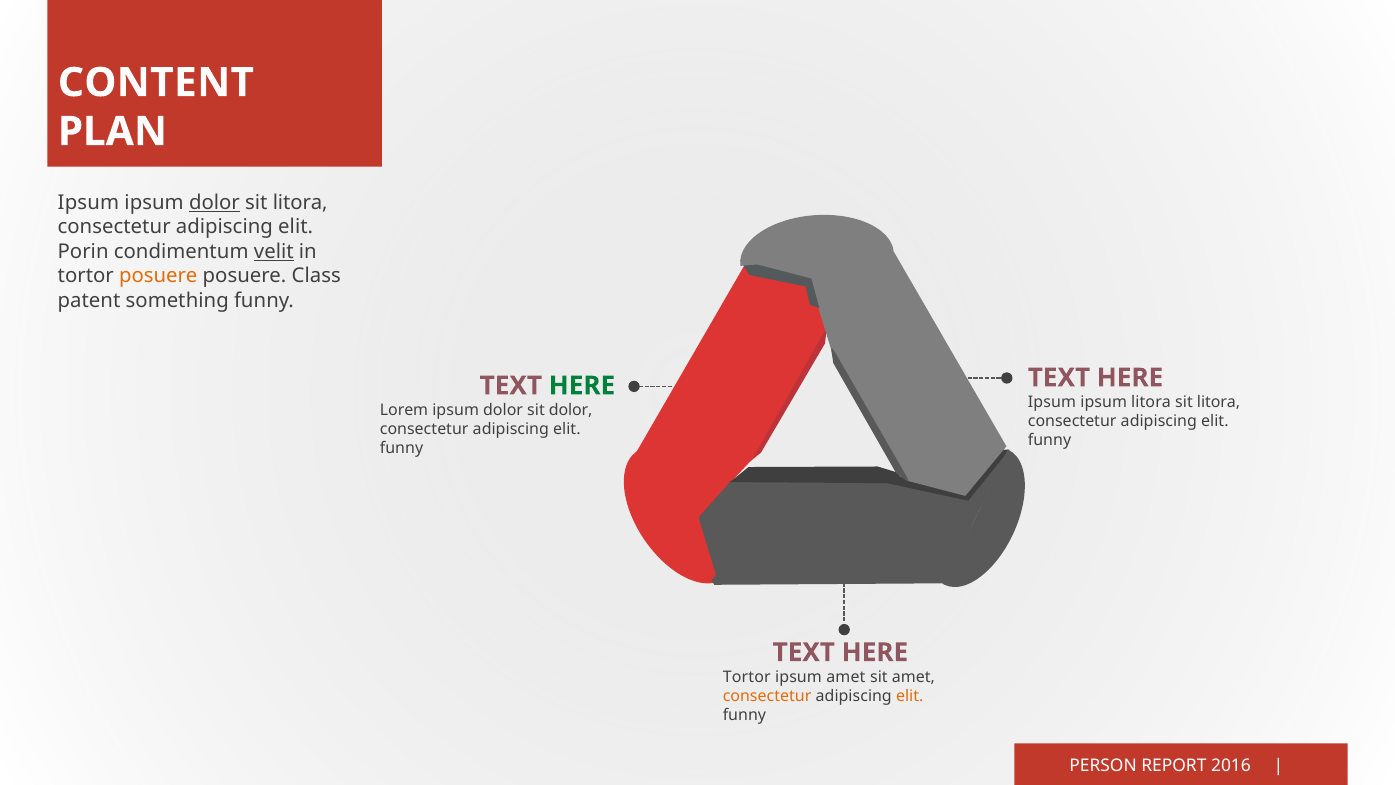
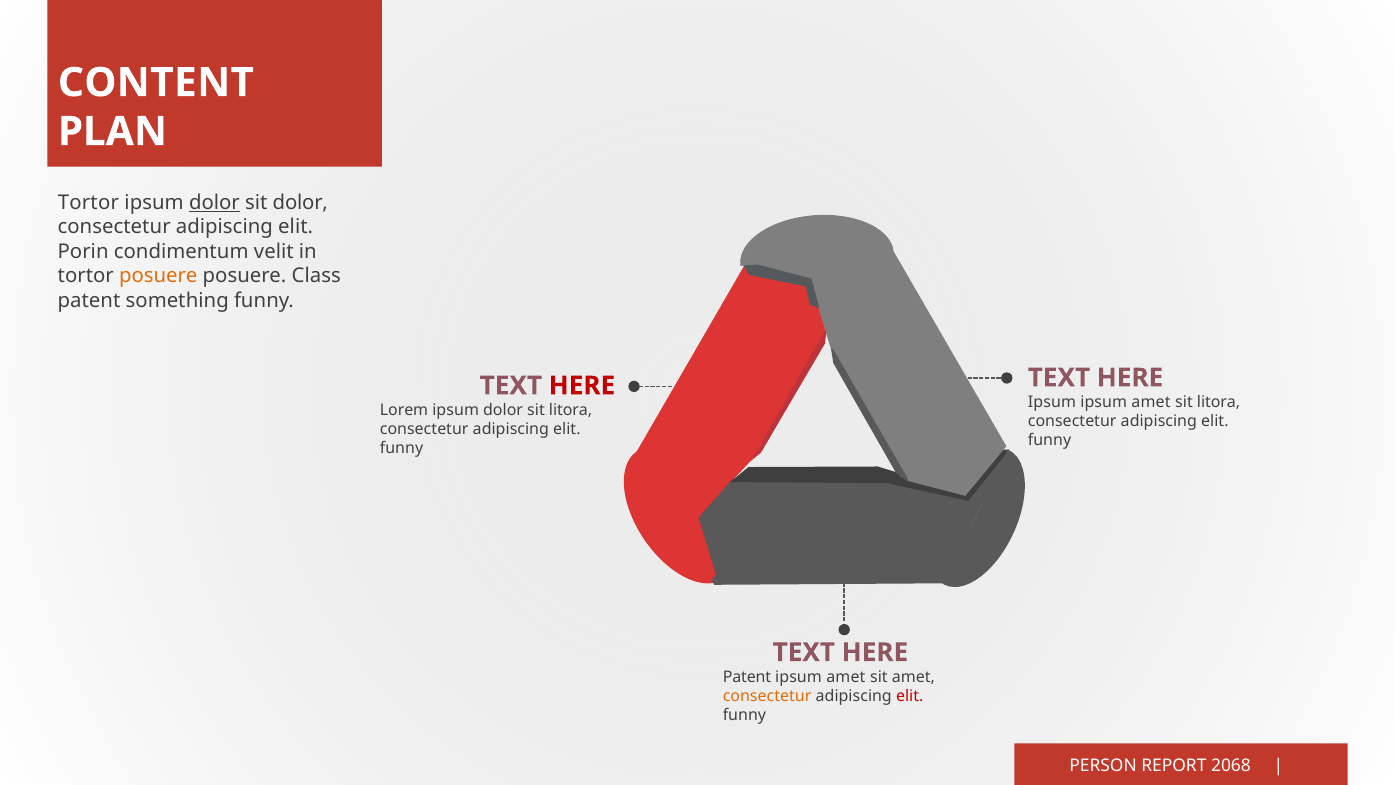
Ipsum: Ipsum -> Tortor (88, 203)
litora: litora -> dolor (300, 203)
velit underline: present -> none (274, 251)
HERE colour: green -> red (582, 385)
litora: litora -> amet (1151, 402)
dolor sit dolor: dolor -> litora (571, 410)
Tortor: Tortor -> Patent (747, 677)
elit colour: orange -> red (910, 696)
2016: 2016 -> 2068 (1231, 765)
